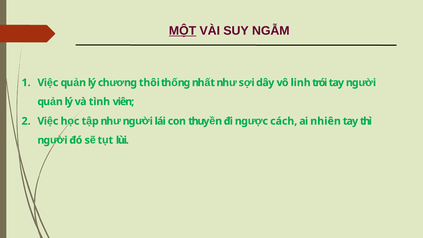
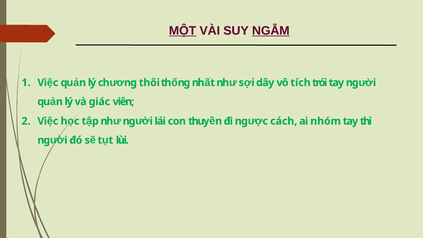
NGẪM underline: none -> present (271, 31)
linh: linh -> tích (301, 83)
tình: tình -> giác (99, 102)
nhiên: nhiên -> nhóm (326, 121)
